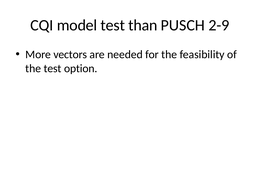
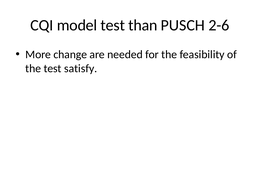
2-9: 2-9 -> 2-6 (219, 25)
vectors: vectors -> change (70, 55)
option: option -> satisfy (81, 68)
